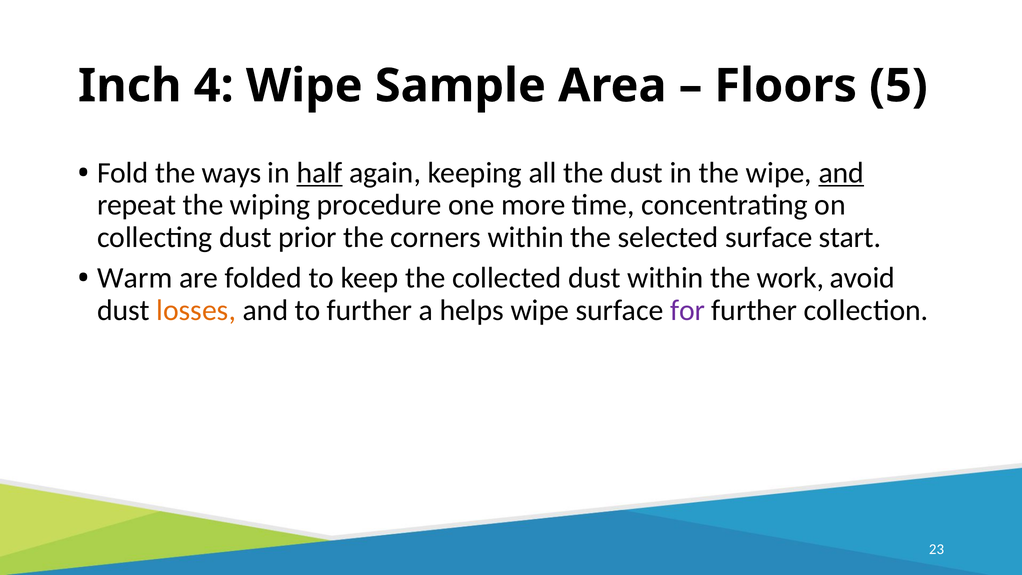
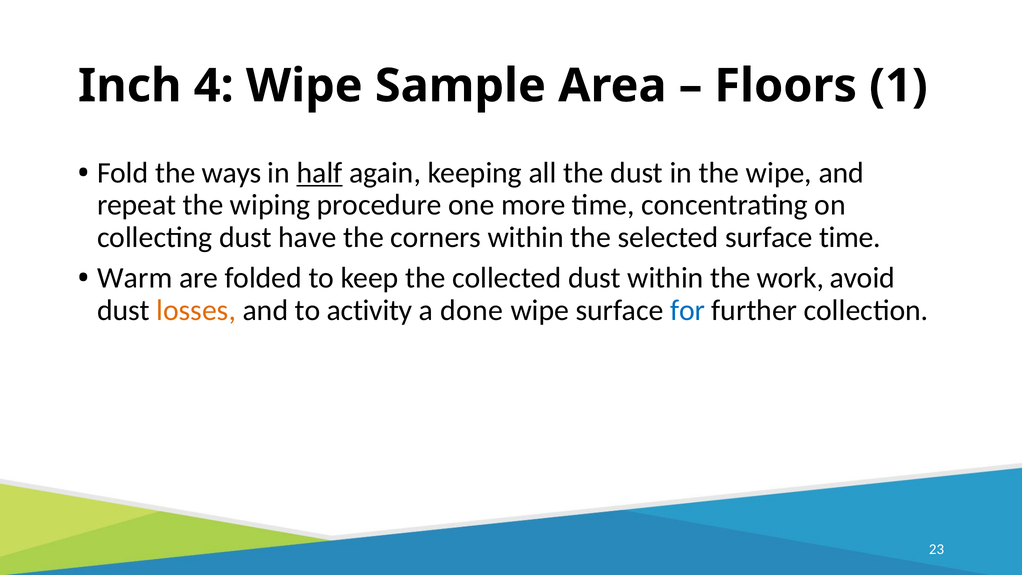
5: 5 -> 1 (898, 86)
and underline: present -> none (841, 173)
prior: prior -> have (307, 237)
surface start: start -> time (850, 237)
to further: further -> activity (370, 310)
helps: helps -> done (472, 310)
for colour: purple -> blue (688, 310)
